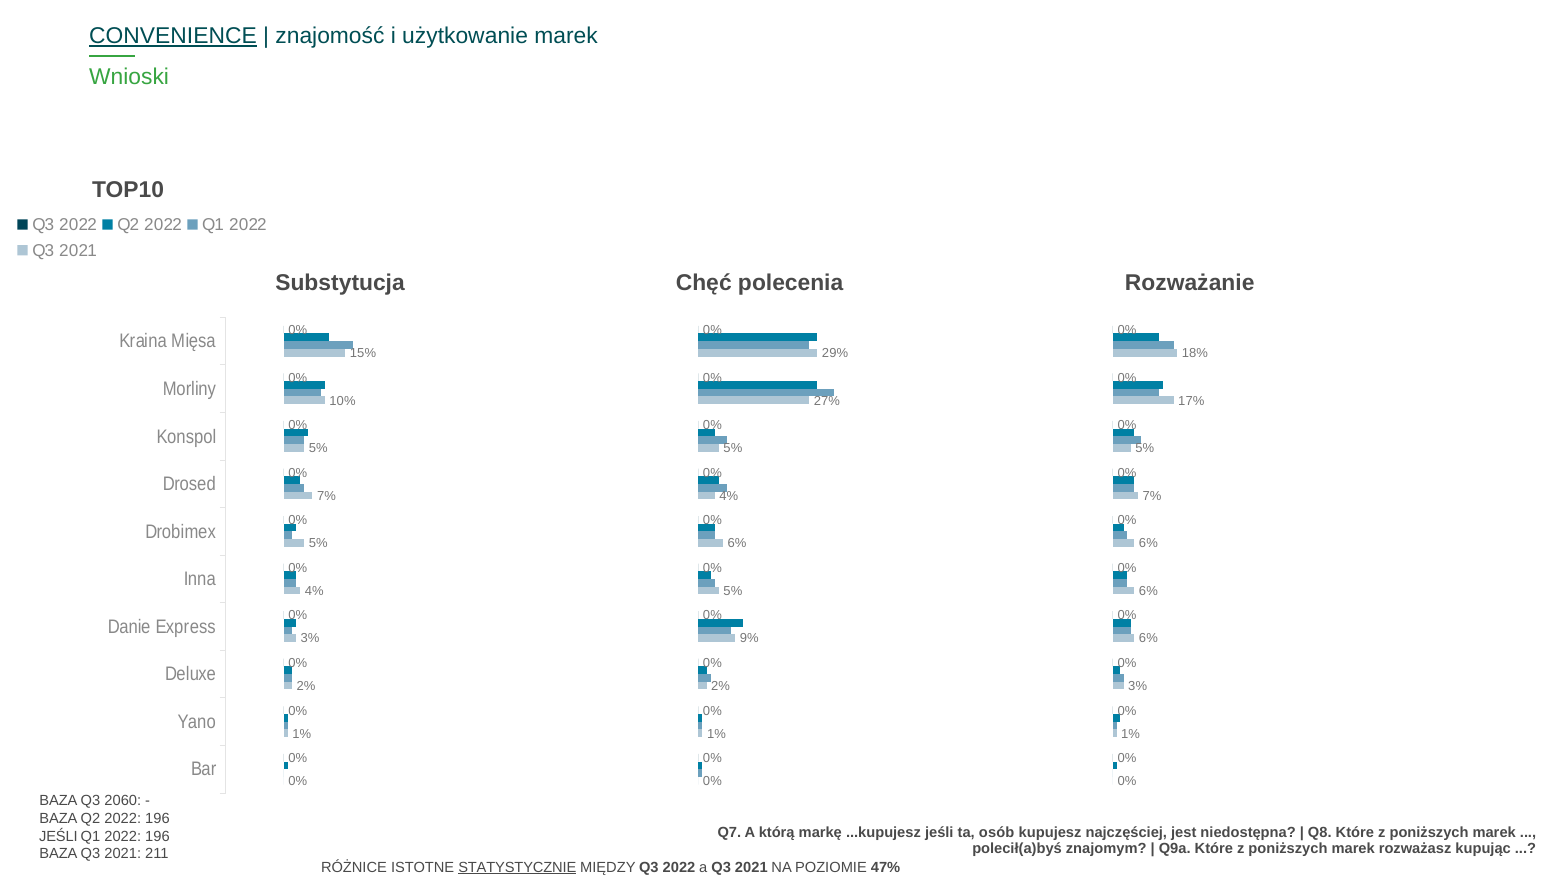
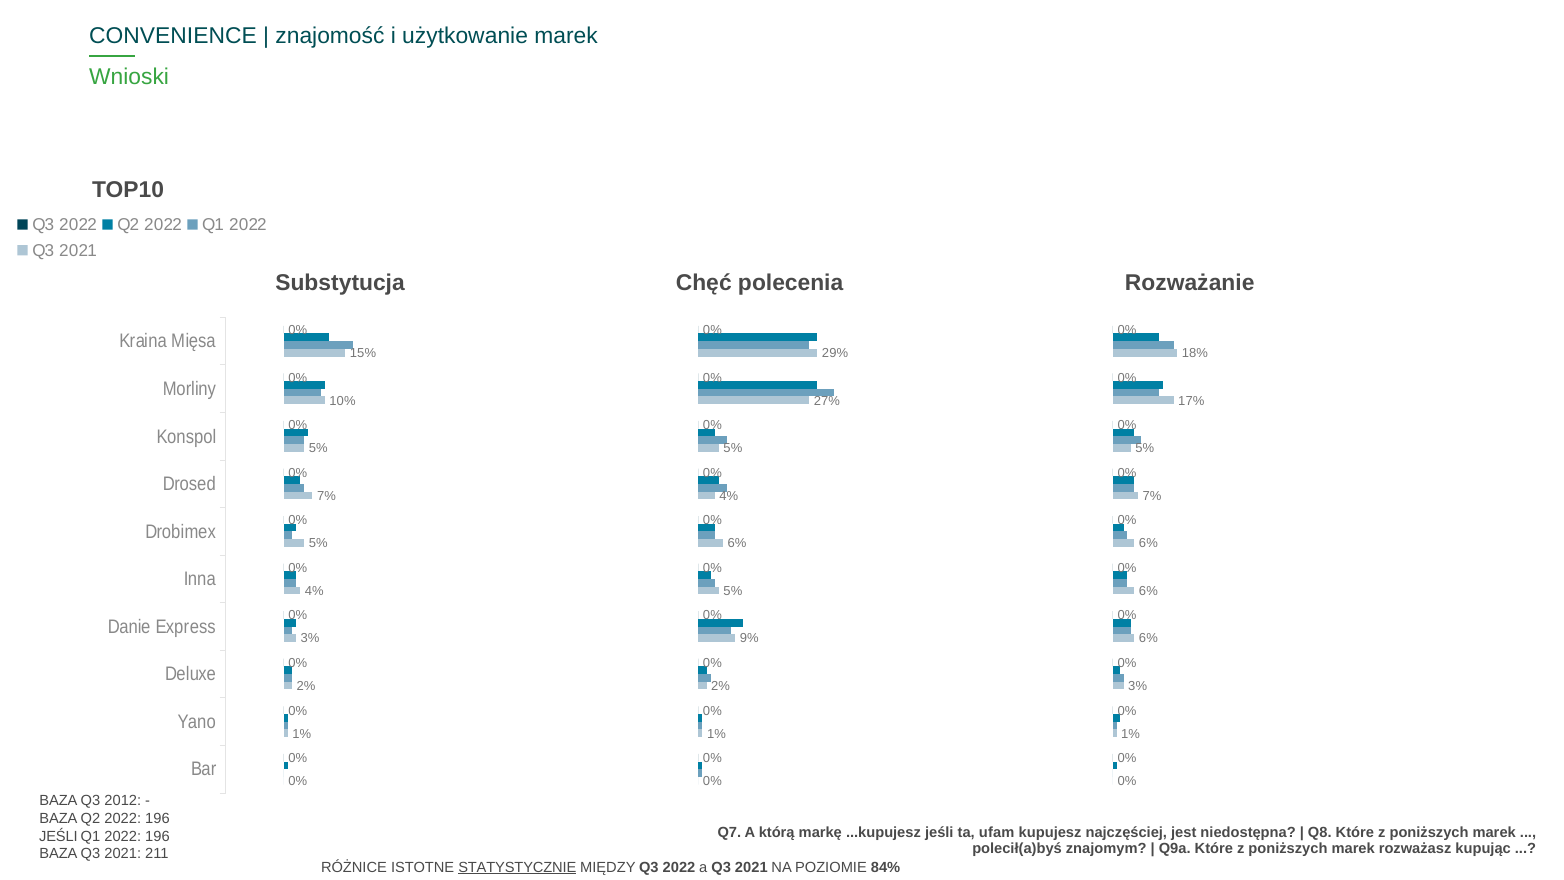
CONVENIENCE underline: present -> none (173, 36)
2060: 2060 -> 2012 (123, 801)
osób: osób -> ufam (997, 832)
47%: 47% -> 84% (886, 867)
